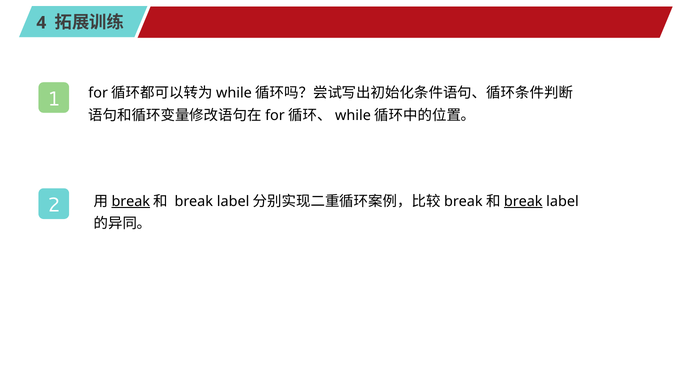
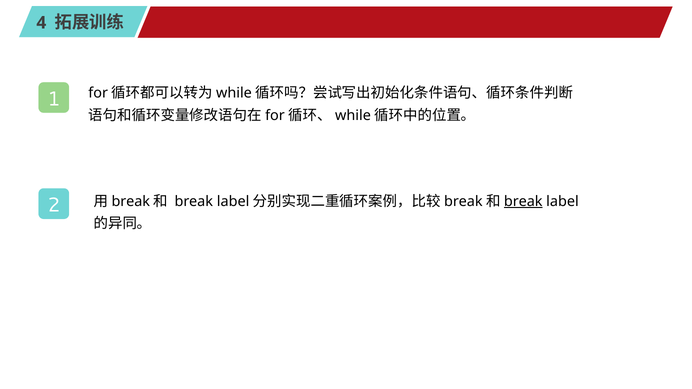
break underline: present -> none (131, 201)
